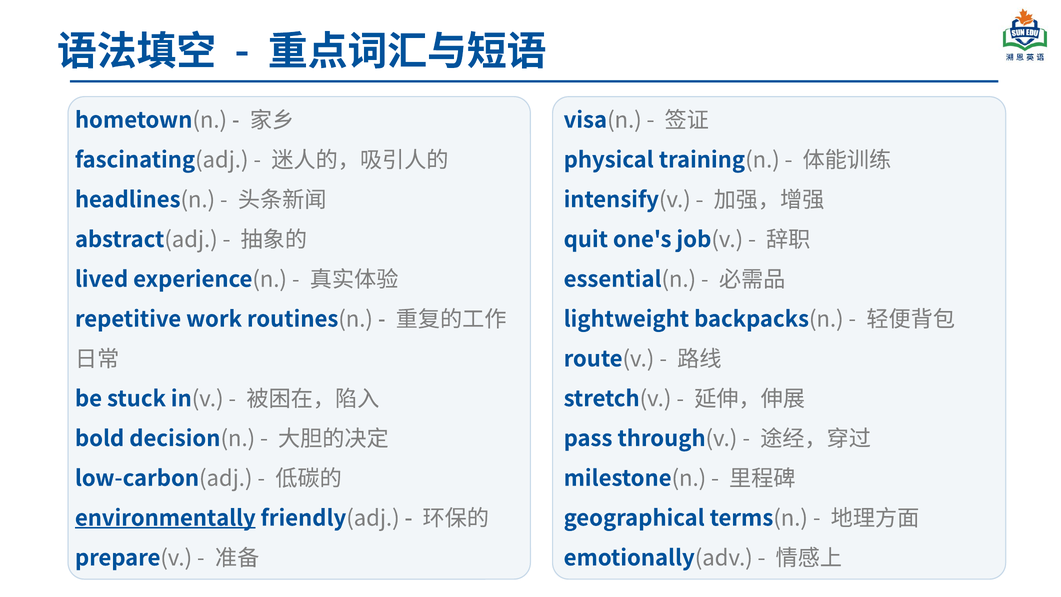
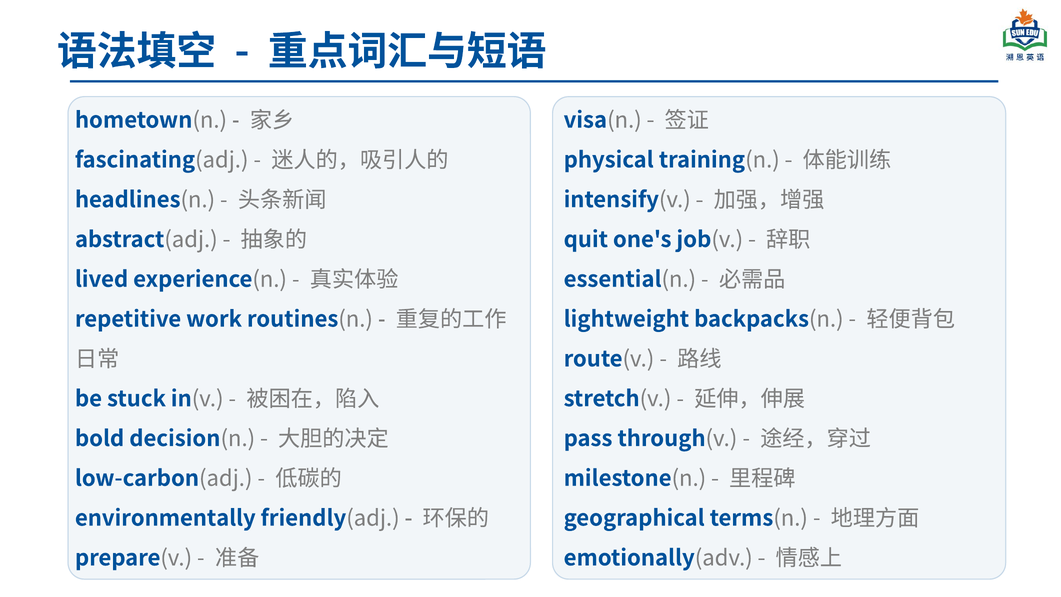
environmentally underline: present -> none (165, 518)
